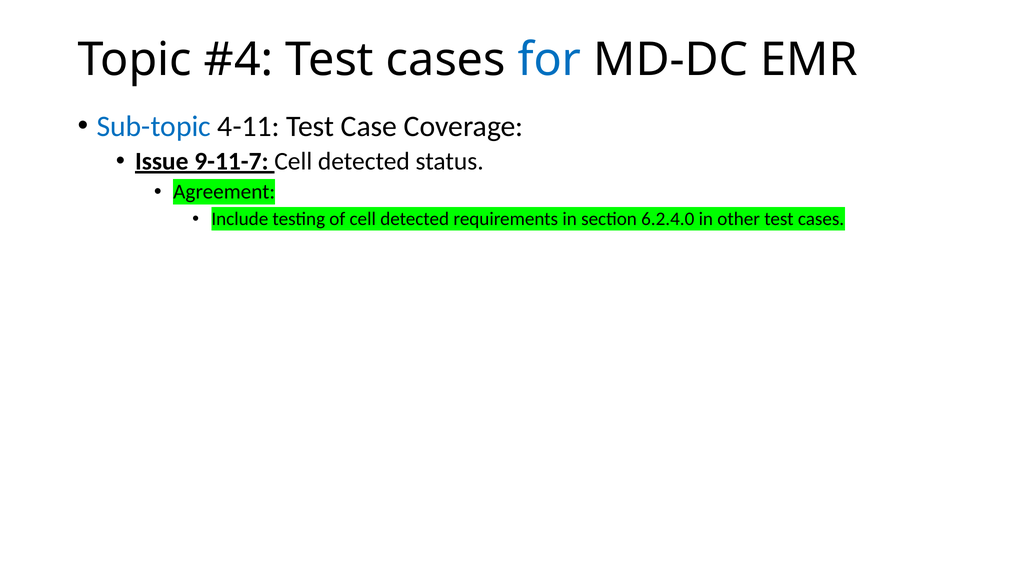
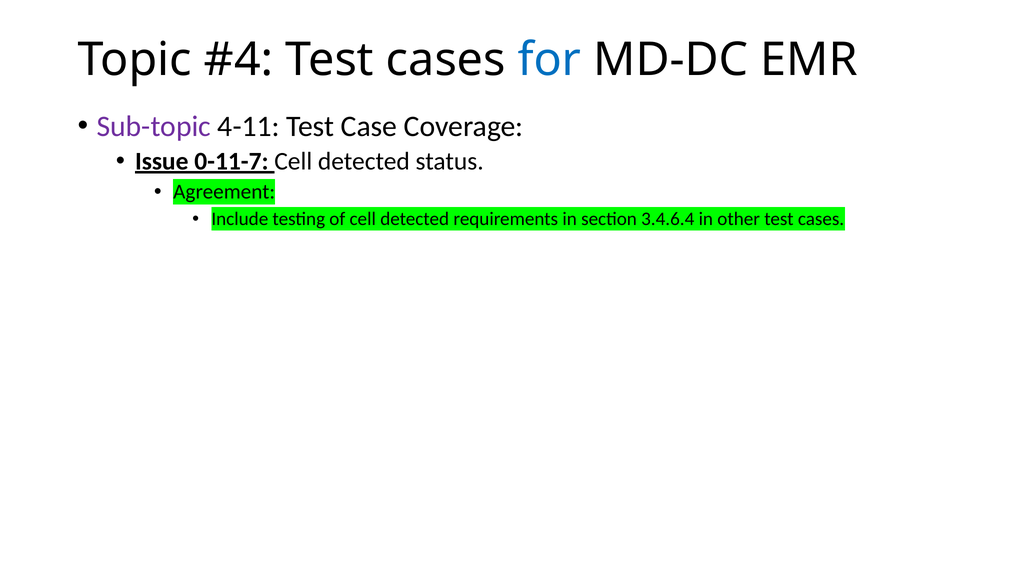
Sub-topic colour: blue -> purple (154, 126)
9-11-7: 9-11-7 -> 0-11-7 (231, 161)
6.2.4.0: 6.2.4.0 -> 3.4.6.4 (668, 219)
